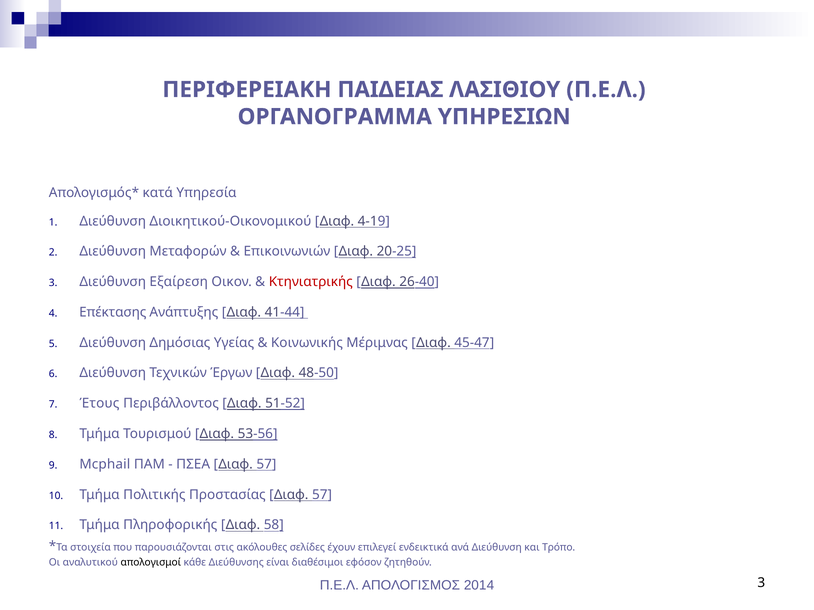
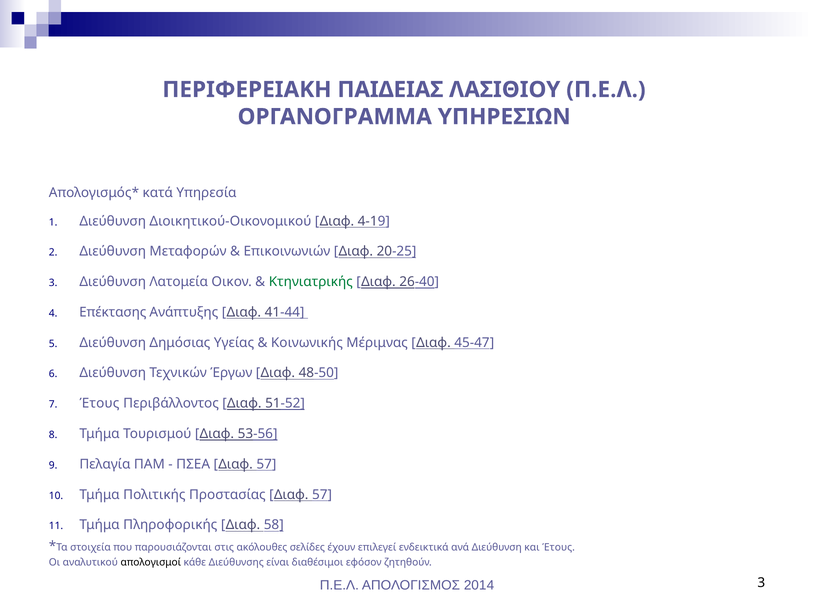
Εξαίρεση: Εξαίρεση -> Λατομεία (179, 282)
Κτηνιατρικής colour: red -> green (311, 282)
Mcphail: Mcphail -> Πελαγία (105, 465)
και Τρόπο: Τρόπο -> Έτους (559, 548)
